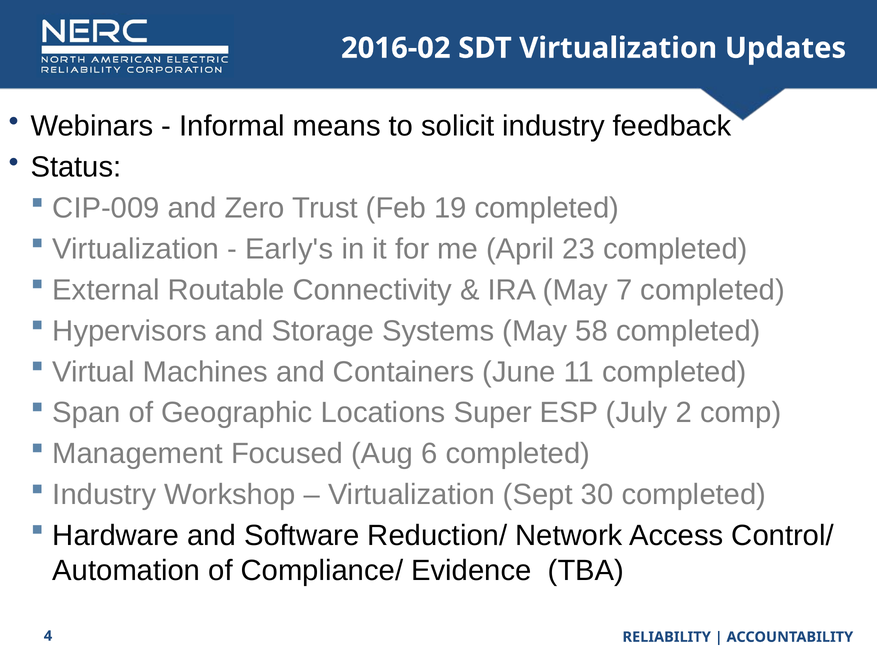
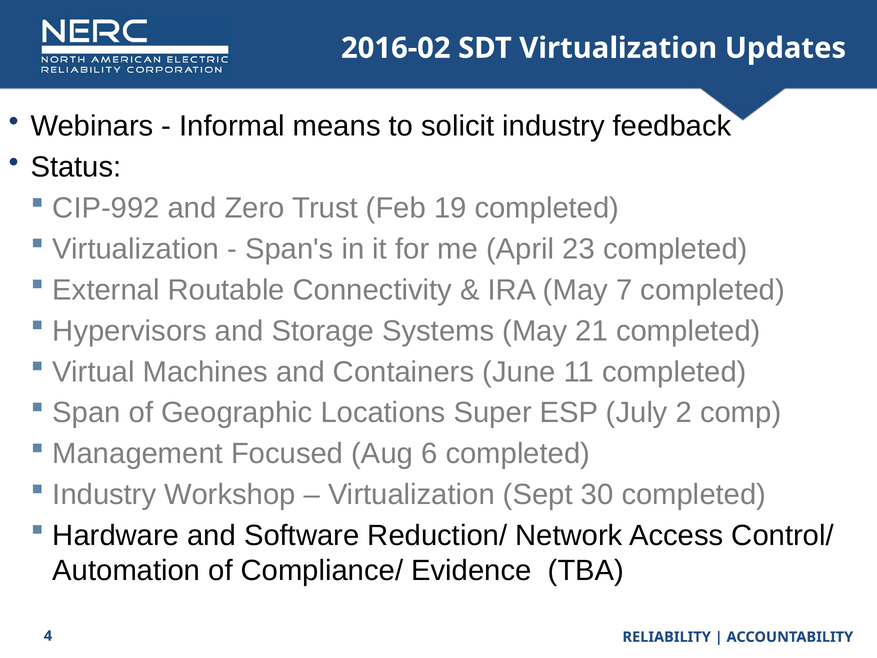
CIP-009: CIP-009 -> CIP-992 (106, 208)
Early's: Early's -> Span's (289, 249)
58: 58 -> 21 (592, 331)
